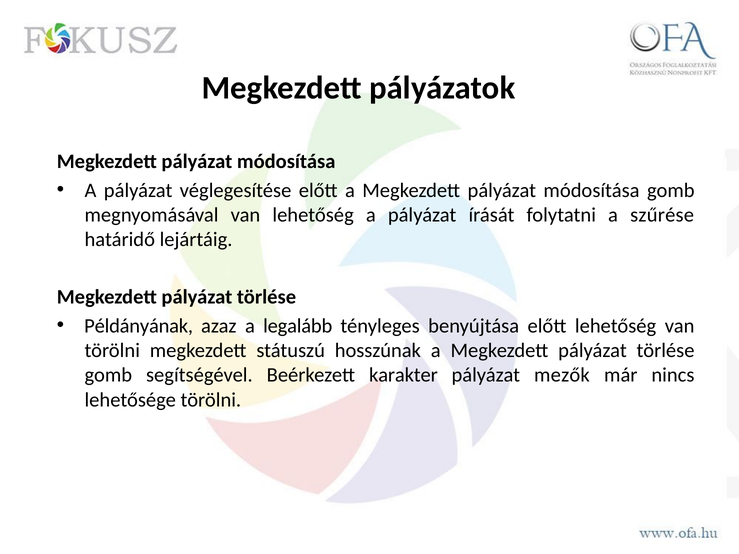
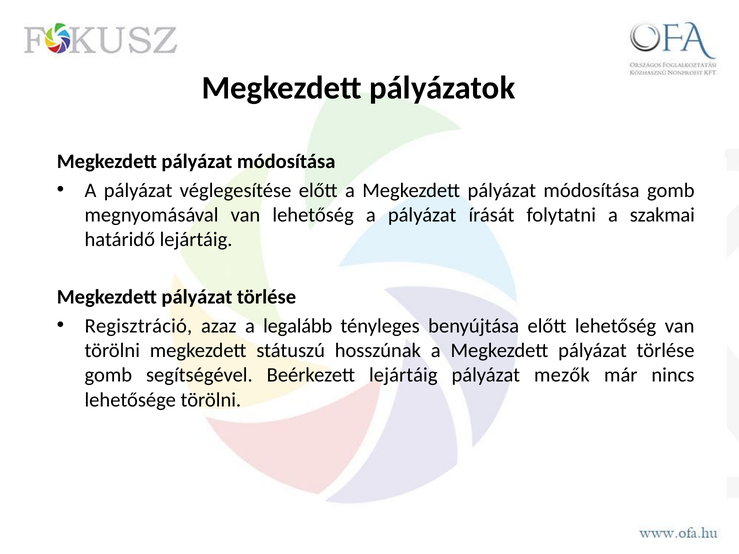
szűrése: szűrése -> szakmai (662, 215)
Példányának: Példányának -> Regisztráció (138, 326)
Beérkezett karakter: karakter -> lejártáig (403, 375)
